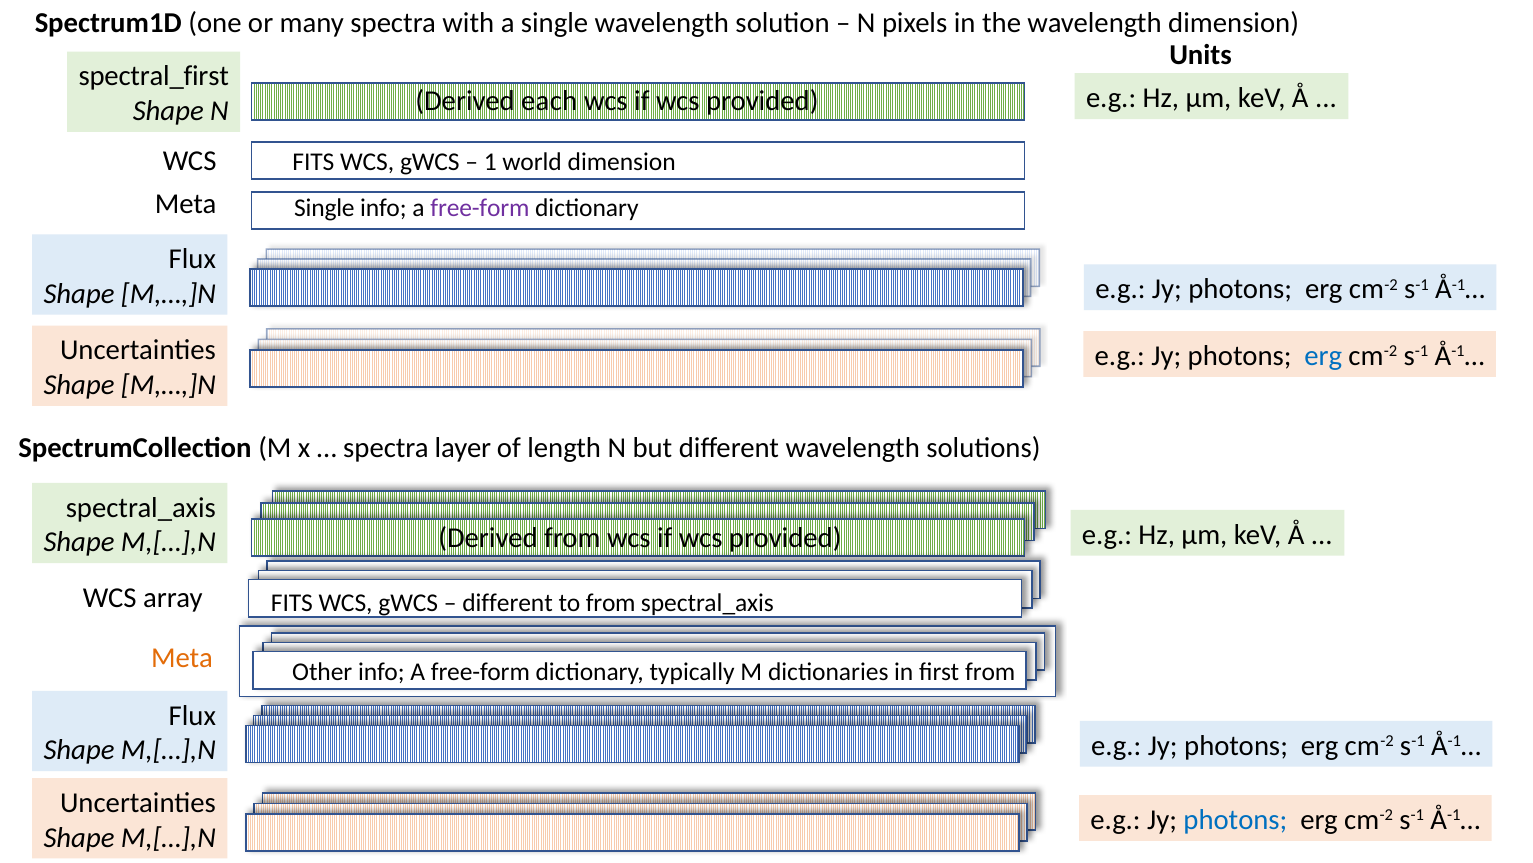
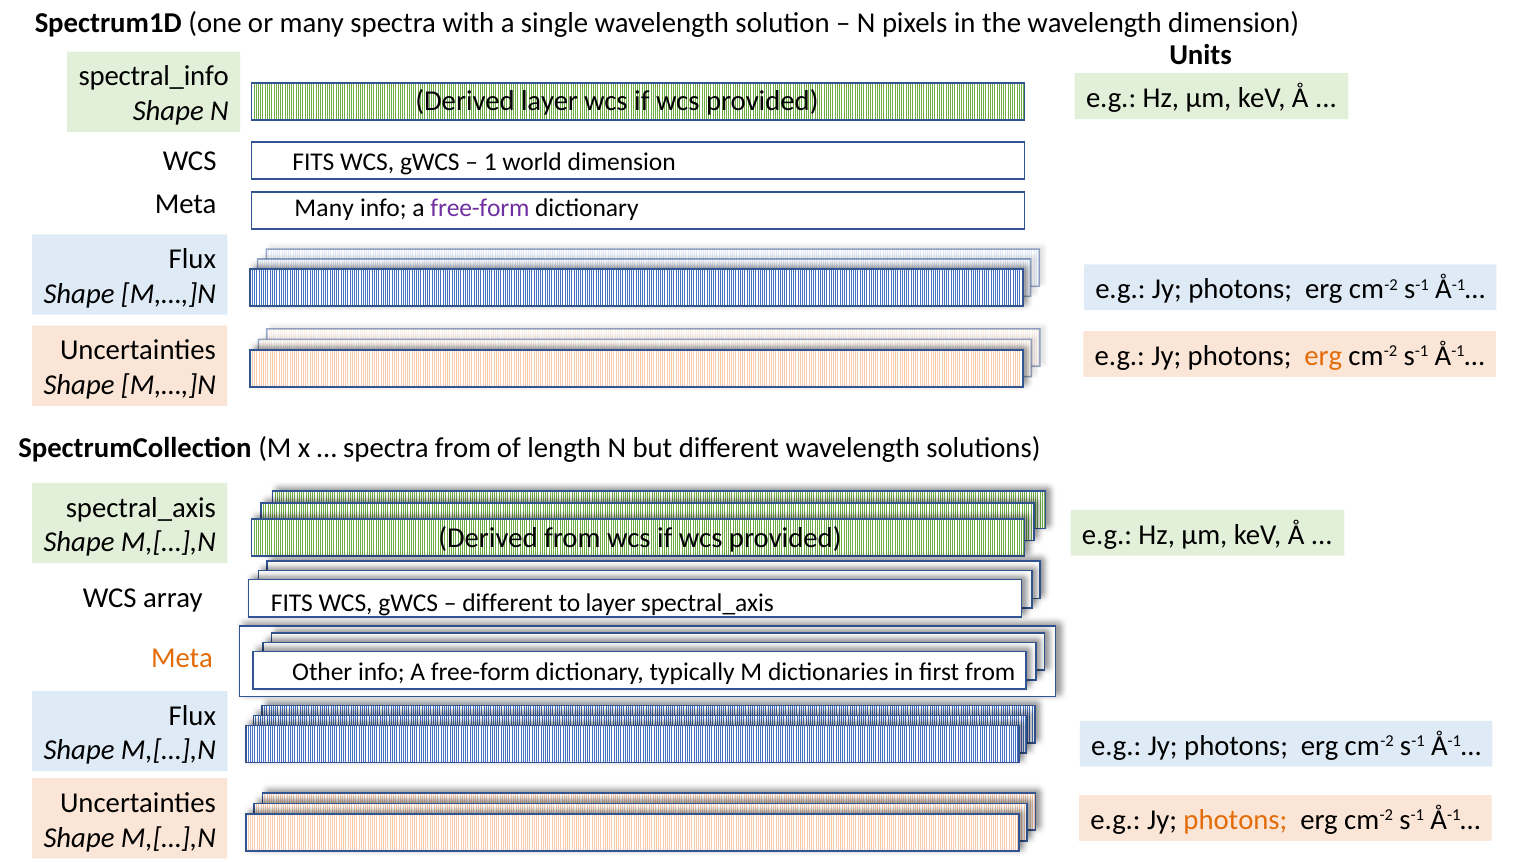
spectral_first: spectral_first -> spectral_info (154, 76)
Derived each: each -> layer (549, 101)
Meta Single: Single -> Many (324, 208)
erg colour: blue -> orange (1323, 356)
spectra layer: layer -> from (463, 448)
to from: from -> layer (611, 603)
photons colour: blue -> orange (1235, 819)
